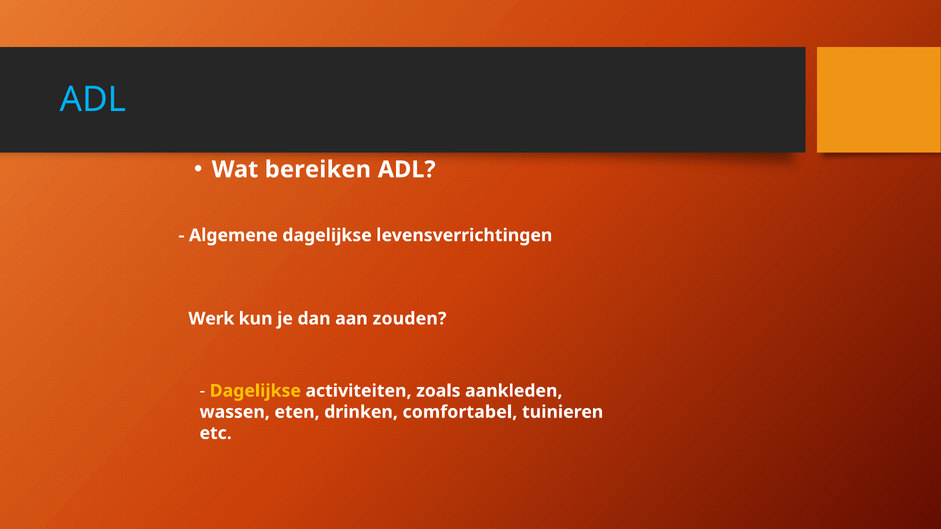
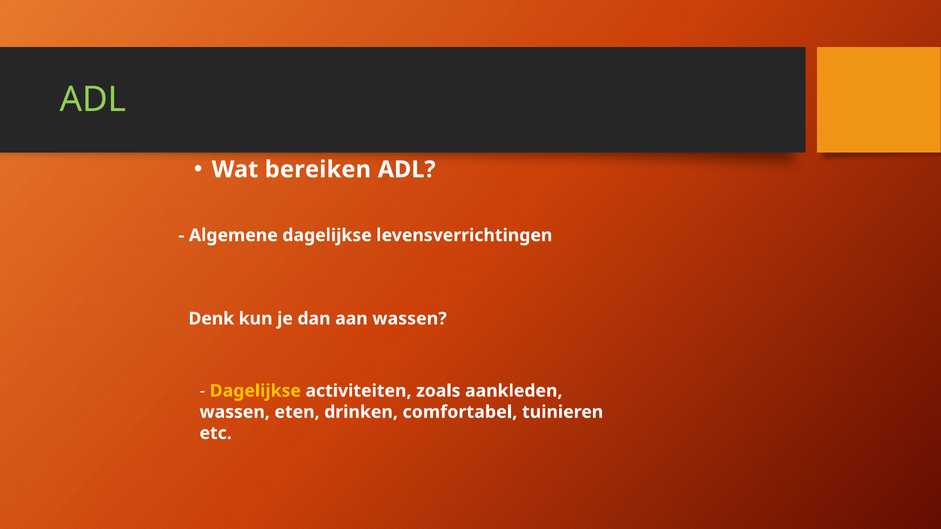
ADL colour: light blue -> light green (93, 100)
Werk: Werk -> Denk (211, 319)
aan zouden: zouden -> wassen (410, 319)
